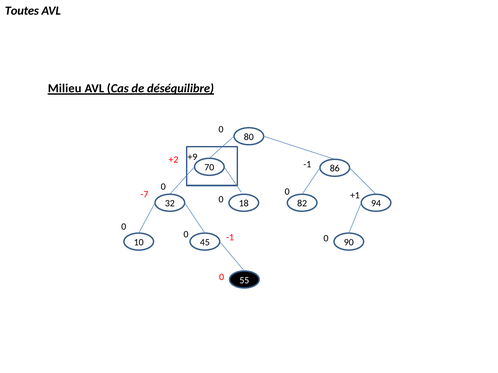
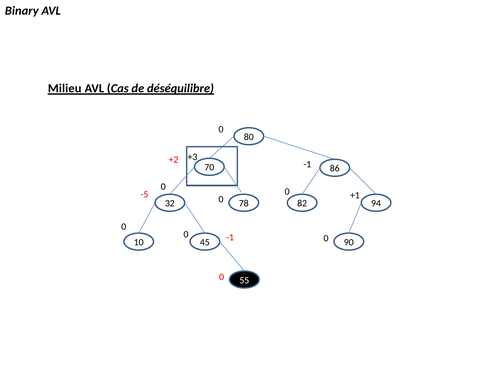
Toutes: Toutes -> Binary (22, 11)
+9: +9 -> +3 (192, 157)
-7: -7 -> -5 (144, 195)
18: 18 -> 78 (244, 204)
